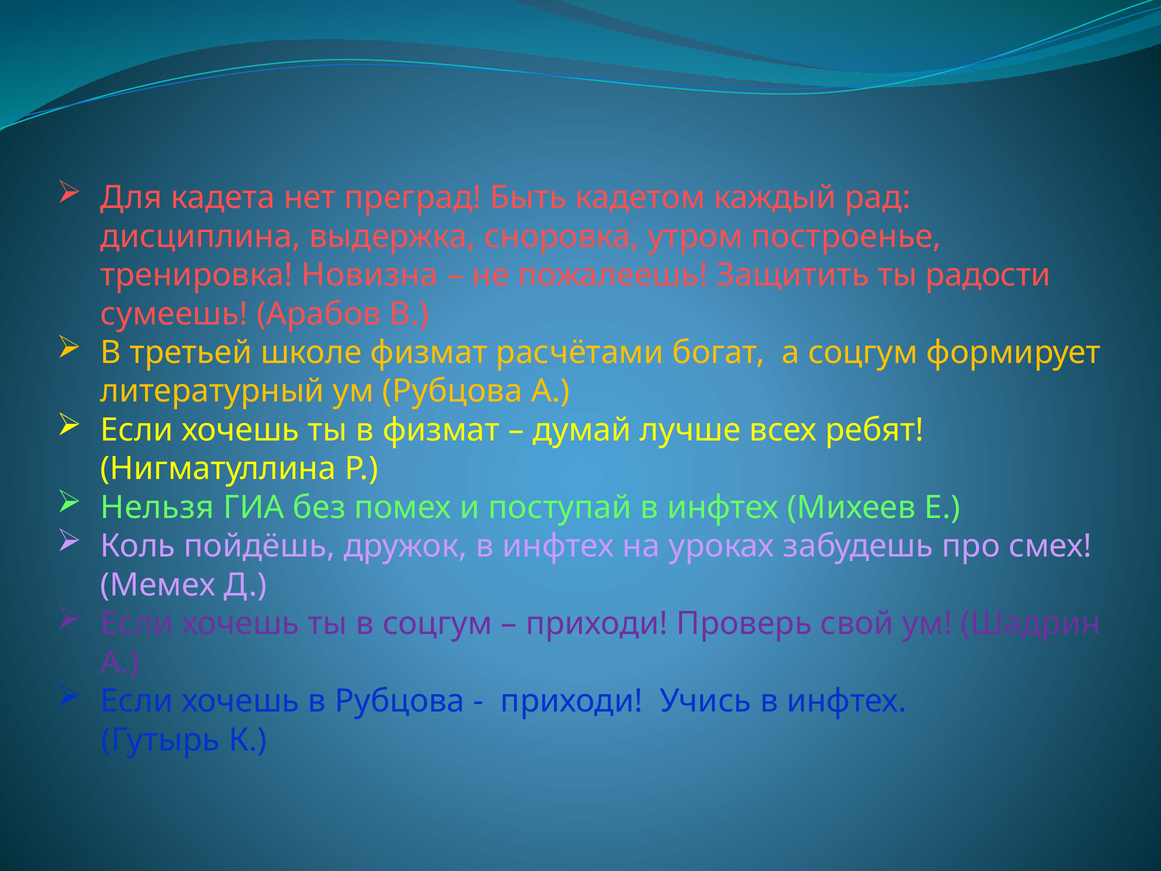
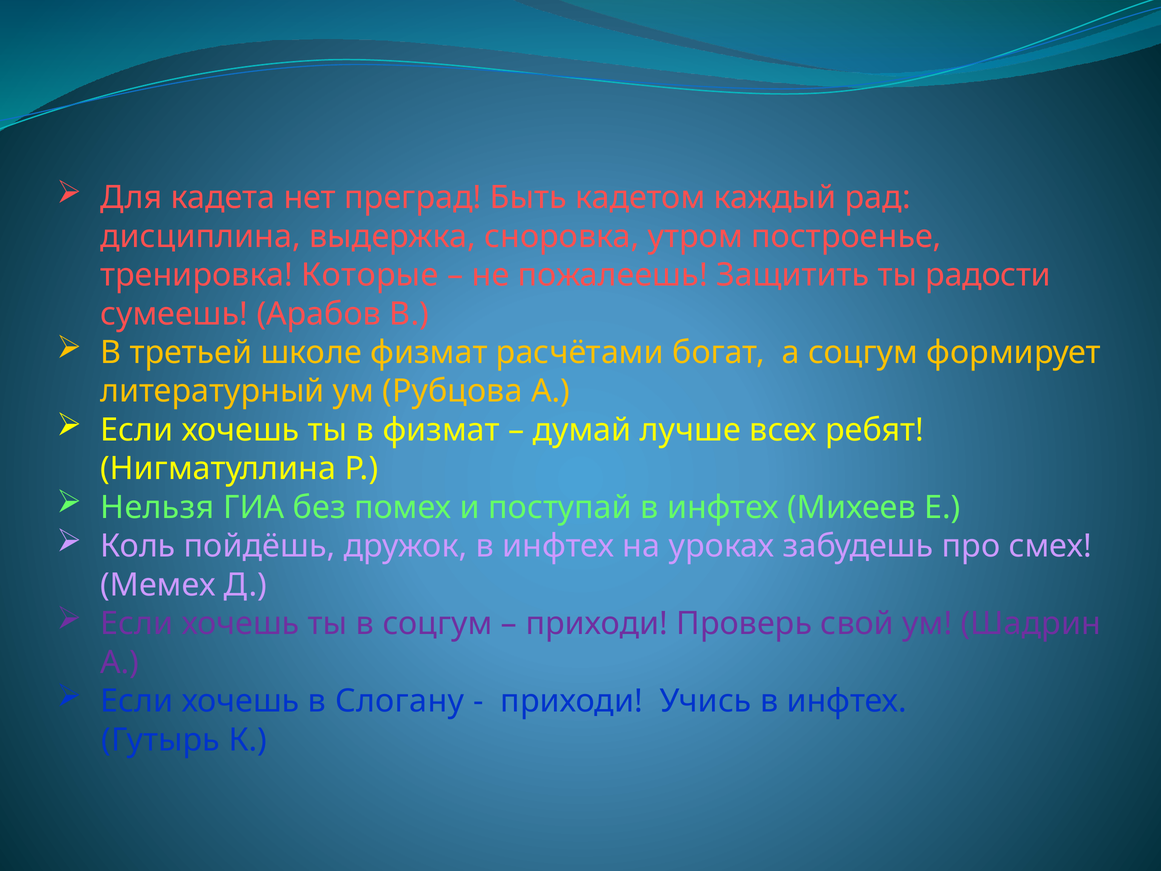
Новизна: Новизна -> Которые (370, 275)
в Рубцова: Рубцова -> Слогану (400, 701)
